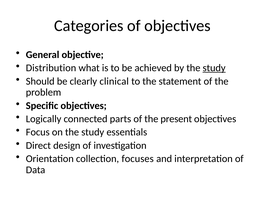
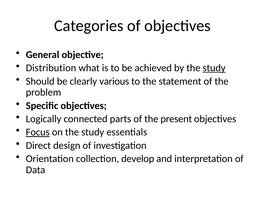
clinical: clinical -> various (114, 81)
Focus underline: none -> present (38, 132)
focuses: focuses -> develop (138, 158)
